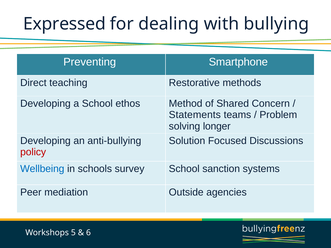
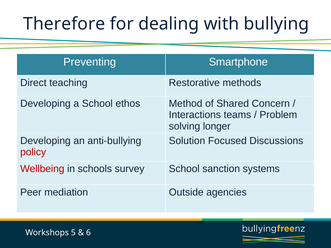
Expressed: Expressed -> Therefore (64, 24)
Statements: Statements -> Interactions (195, 115)
Wellbeing colour: blue -> red (42, 169)
